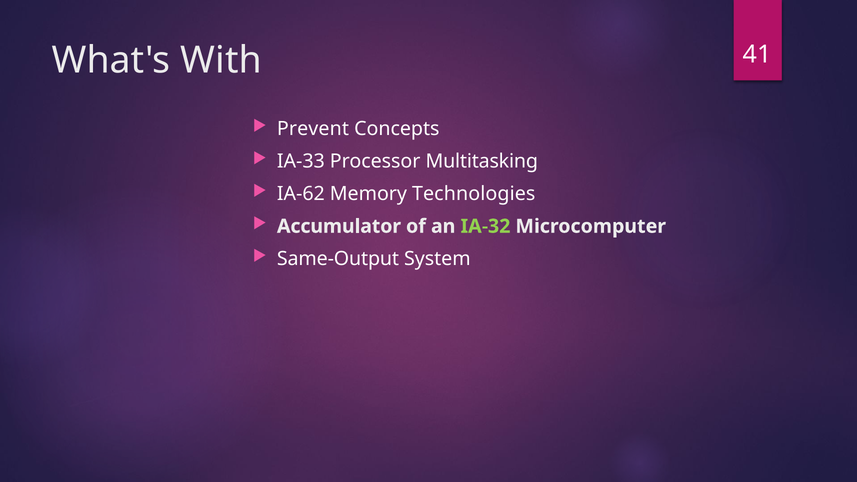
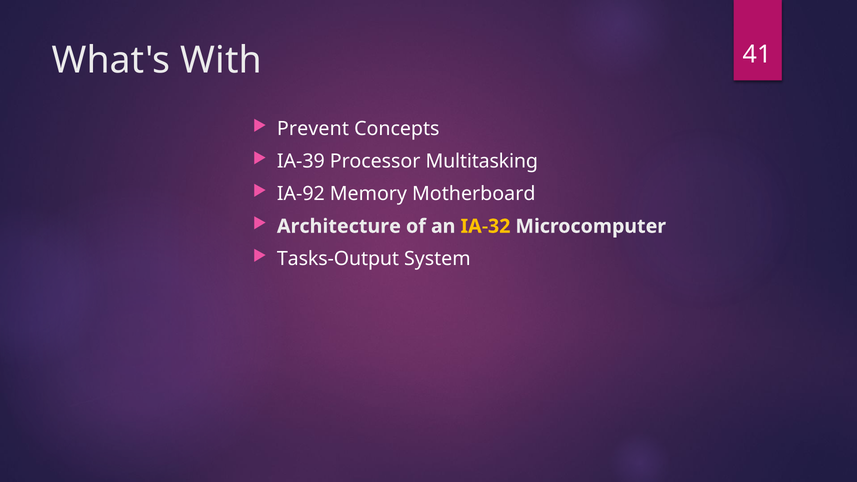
IA-33: IA-33 -> IA-39 (301, 161)
IA-62: IA-62 -> IA-92 (301, 194)
Technologies: Technologies -> Motherboard (474, 194)
Accumulator: Accumulator -> Architecture (339, 226)
IA-32 colour: light green -> yellow (485, 226)
Same-Output: Same-Output -> Tasks-Output (338, 259)
